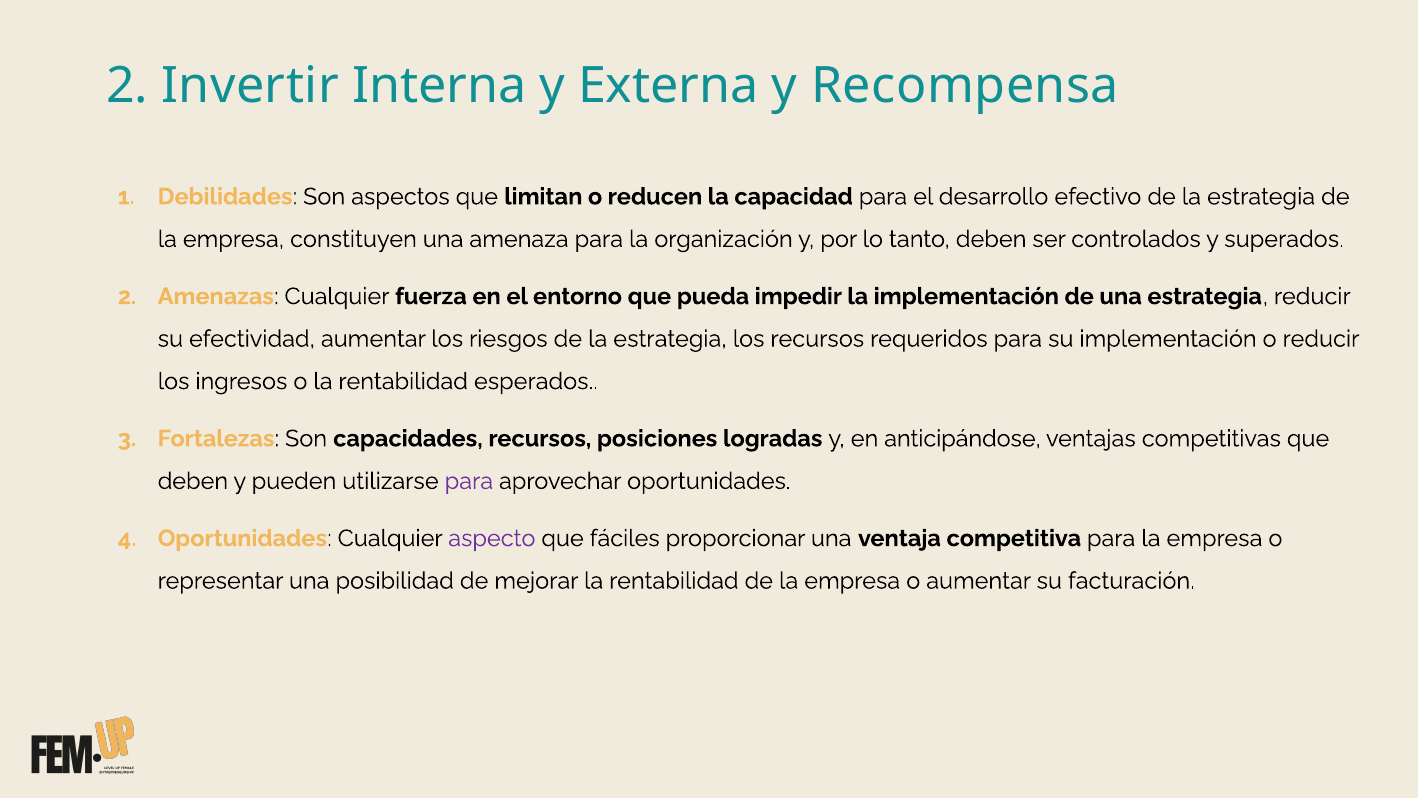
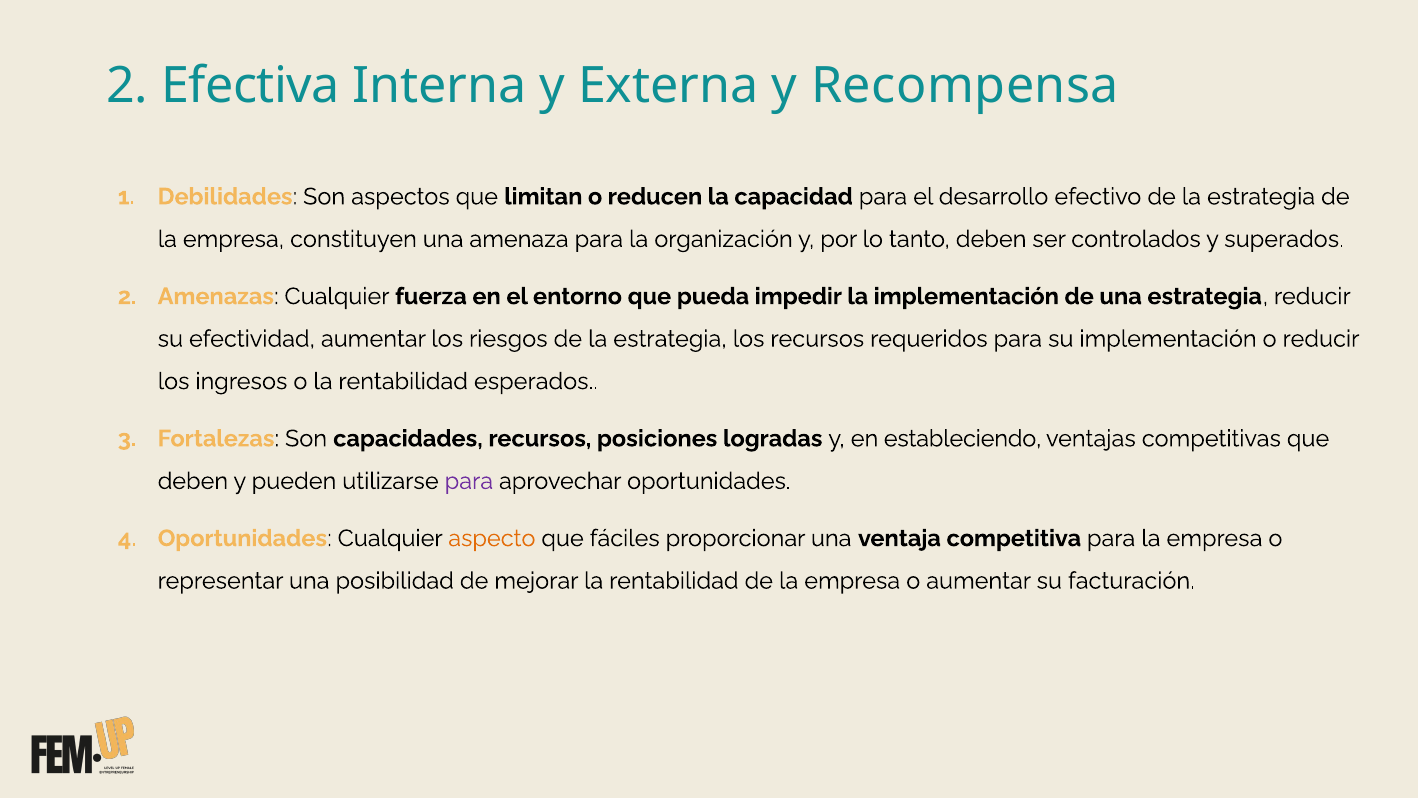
Invertir: Invertir -> Efectiva (251, 86)
anticipándose: anticipándose -> estableciendo (963, 438)
aspecto colour: purple -> orange (492, 538)
